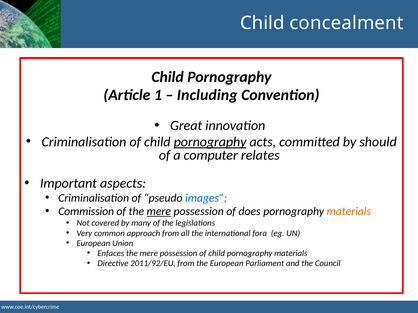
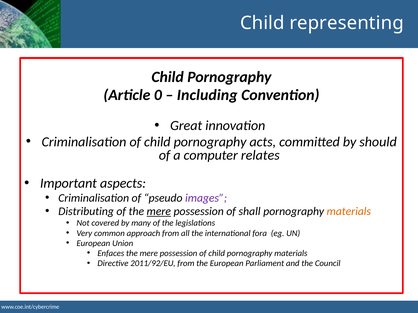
concealment: concealment -> representing (347, 23)
1: 1 -> 0 (158, 95)
pornography underline: present -> none (210, 142)
images colour: blue -> purple (206, 198)
Commission: Commission -> Distributing (86, 212)
does: does -> shall (250, 212)
